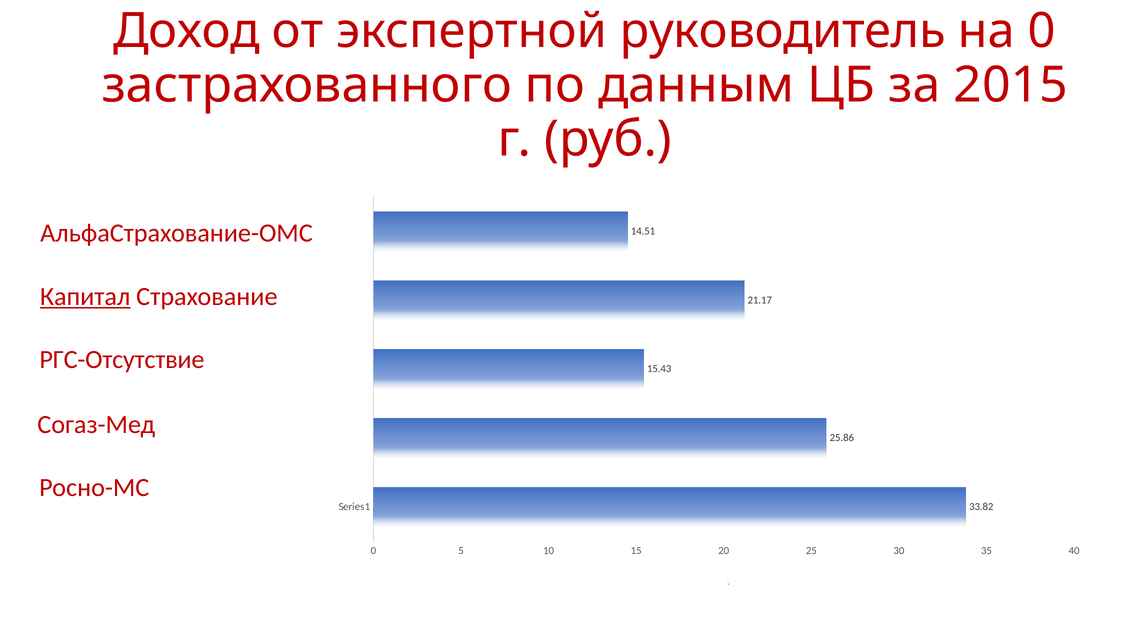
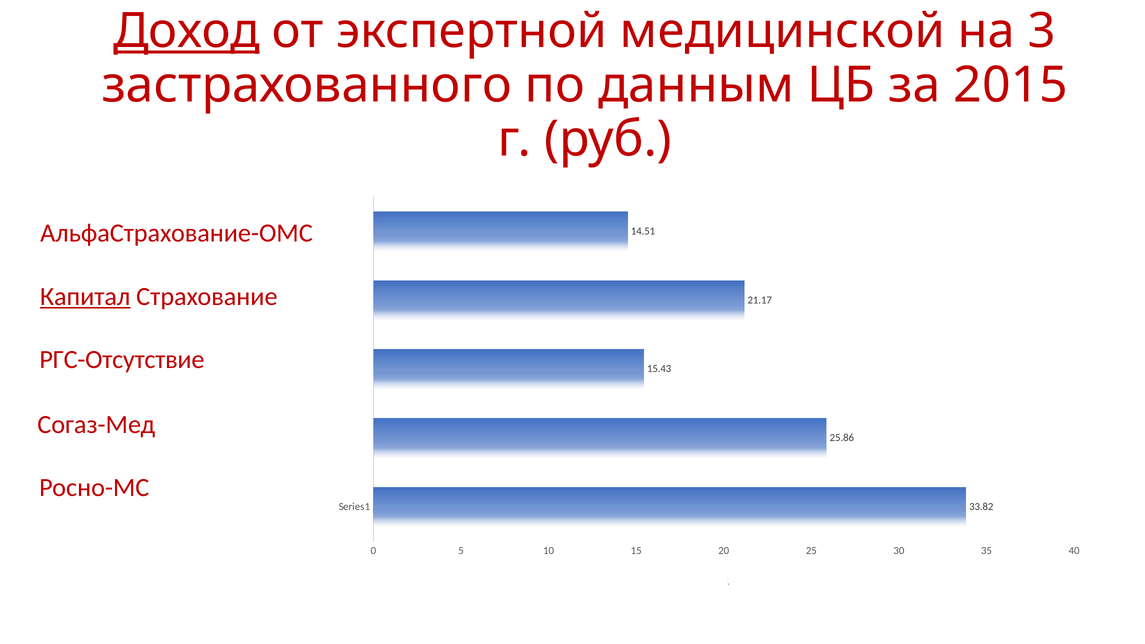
Доход underline: none -> present (187, 31)
руководитель: руководитель -> медицинской (783, 31)
на 0: 0 -> 3 (1042, 31)
